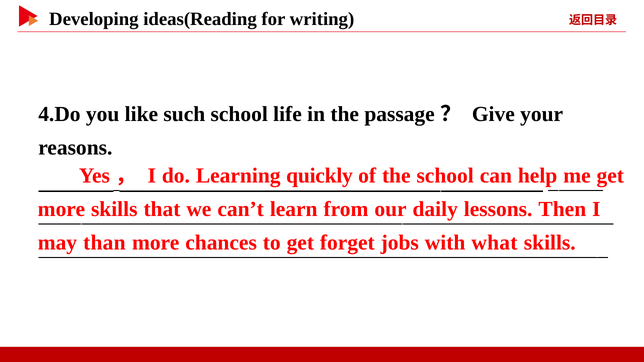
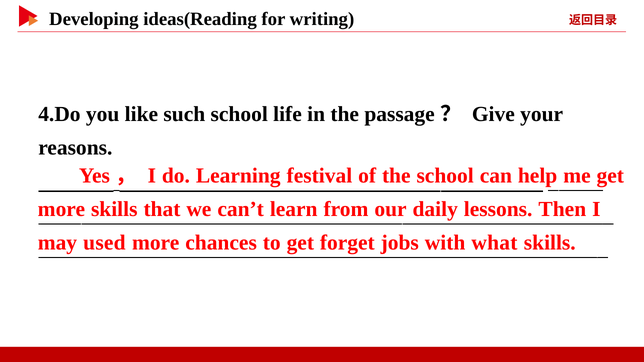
quickly: quickly -> festival (319, 176)
than: than -> used (104, 243)
